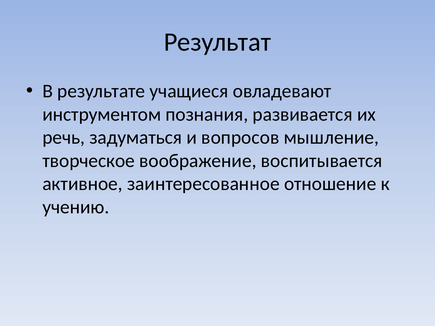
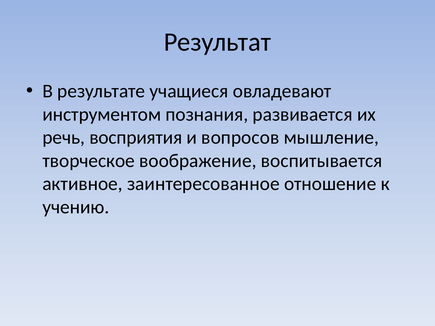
задуматься: задуматься -> восприятия (136, 138)
